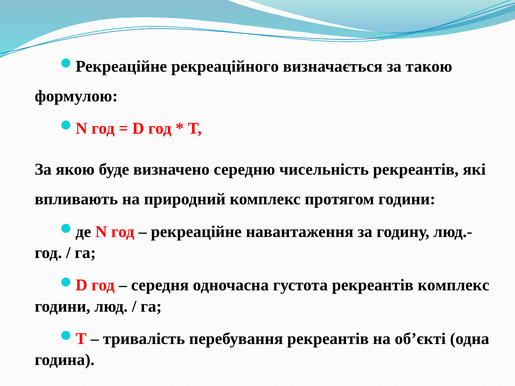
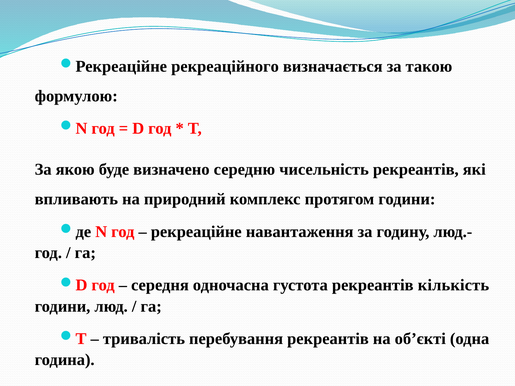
рекреантів комплекс: комплекс -> кількість (453, 285)
